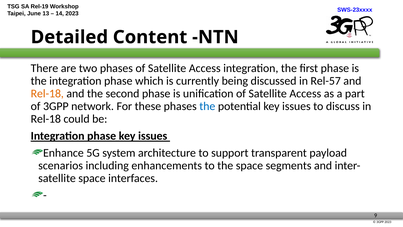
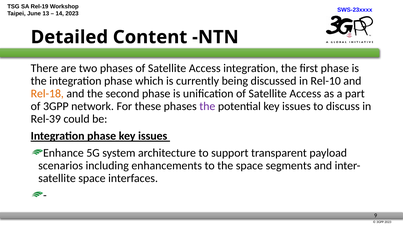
Rel-57: Rel-57 -> Rel-10 (326, 81)
the colour: blue -> purple (207, 106)
Rel-18: Rel-18 -> Rel-39 (46, 119)
